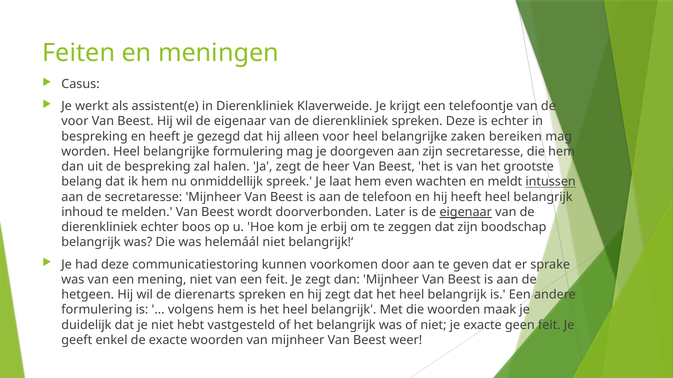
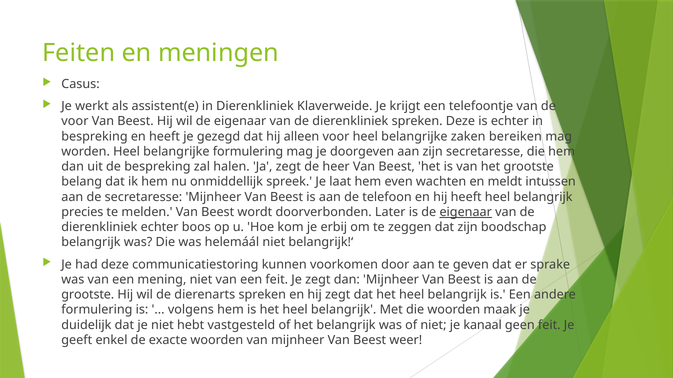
intussen underline: present -> none (551, 182)
inhoud: inhoud -> precies (82, 212)
hetgeen: hetgeen -> grootste (88, 295)
je exacte: exacte -> kanaal (483, 325)
